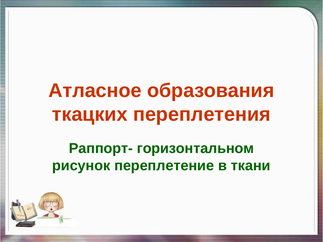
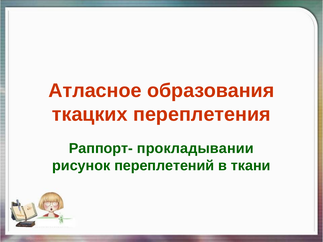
горизонтальном: горизонтальном -> прокладывании (195, 149)
переплетение: переплетение -> переплетений (164, 166)
